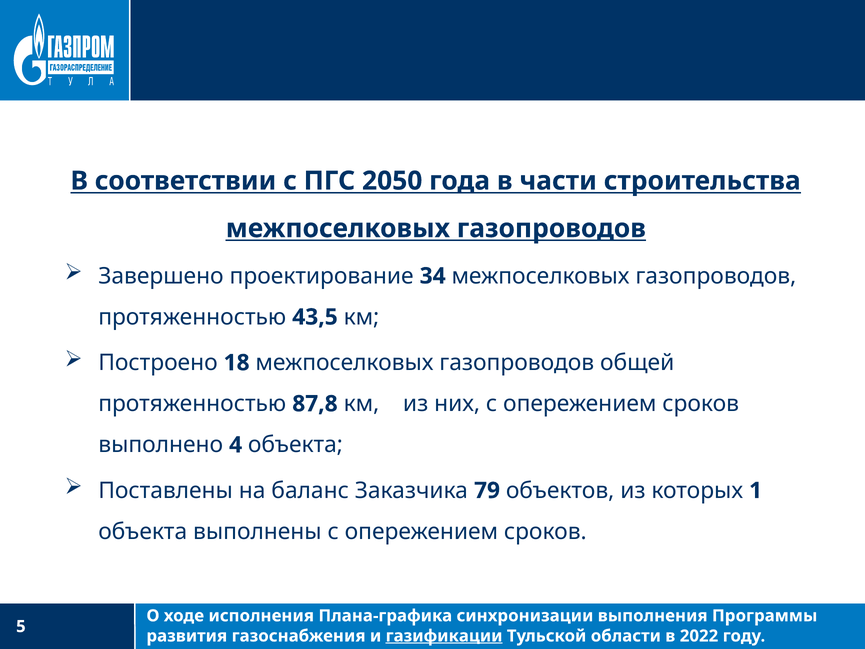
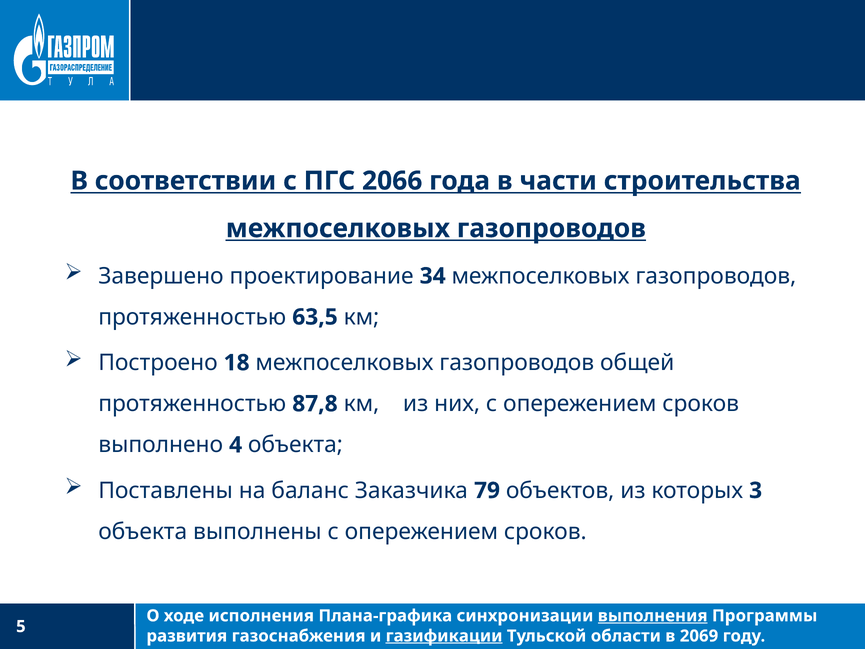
2050: 2050 -> 2066 (392, 181)
43,5: 43,5 -> 63,5 (315, 317)
1: 1 -> 3 (756, 490)
выполнения underline: none -> present (653, 616)
2022: 2022 -> 2069 (699, 636)
